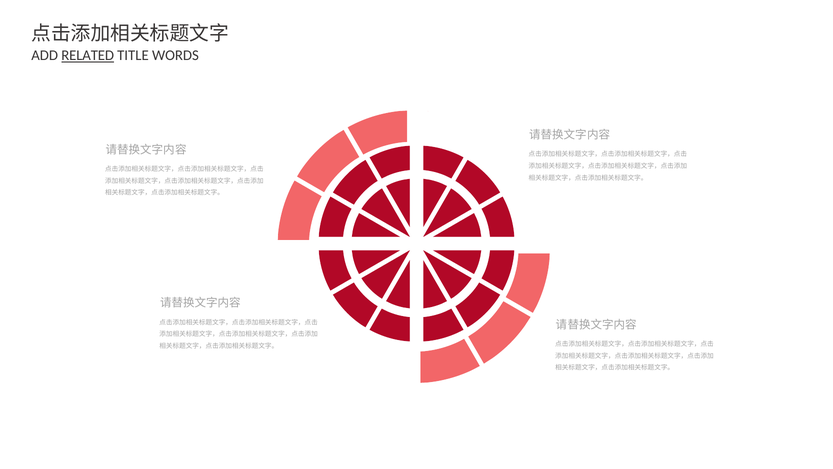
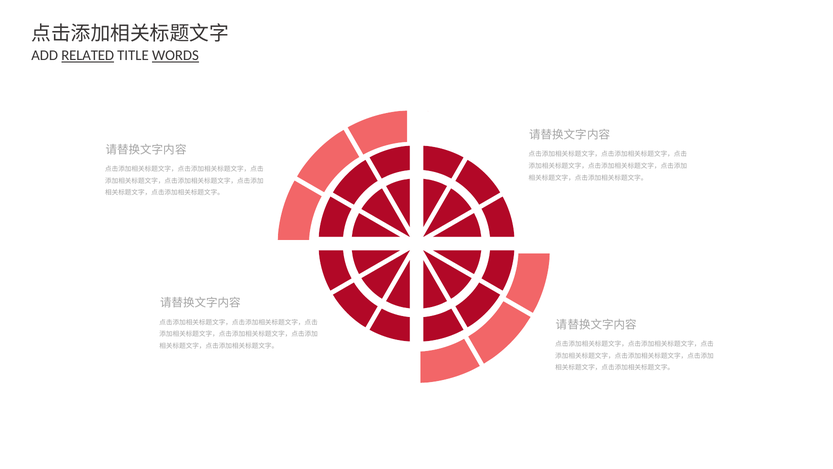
WORDS underline: none -> present (175, 55)
